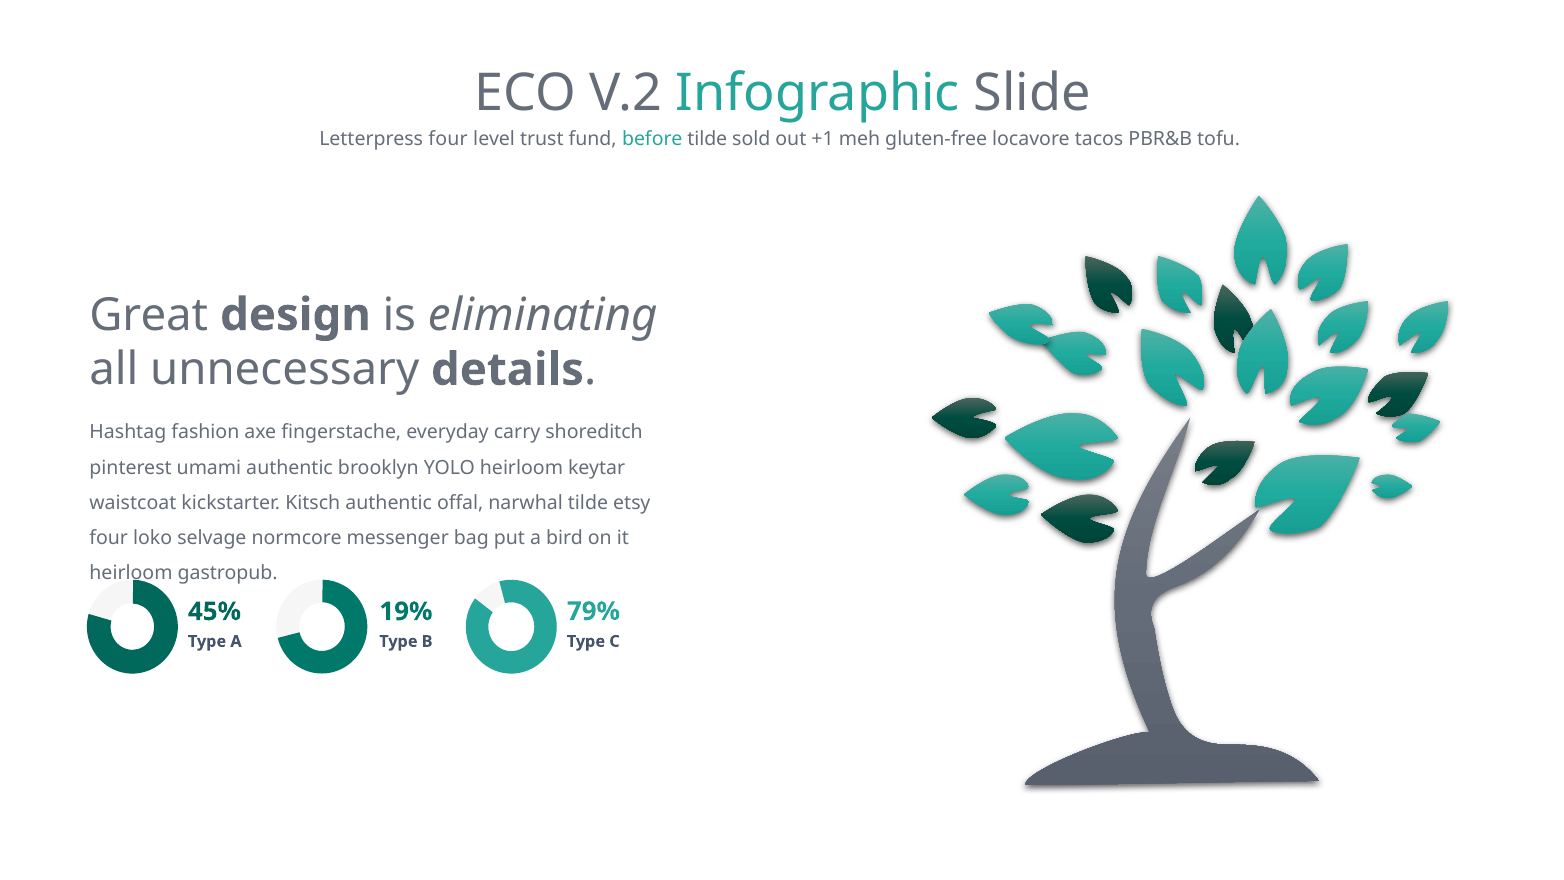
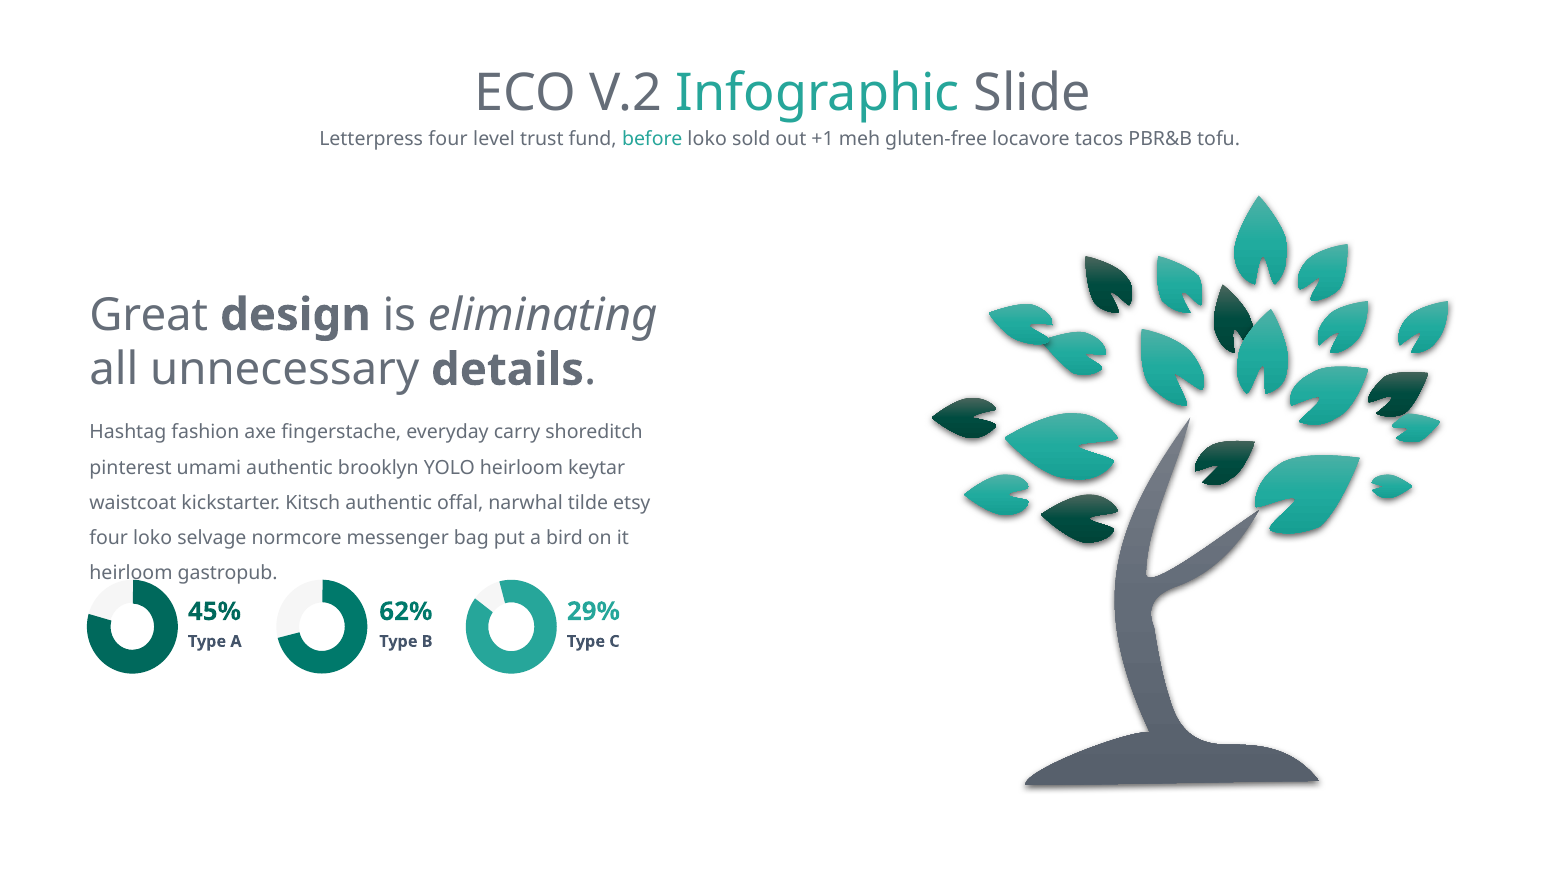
before tilde: tilde -> loko (707, 139)
79%: 79% -> 29% (593, 611)
19%: 19% -> 62% (406, 611)
